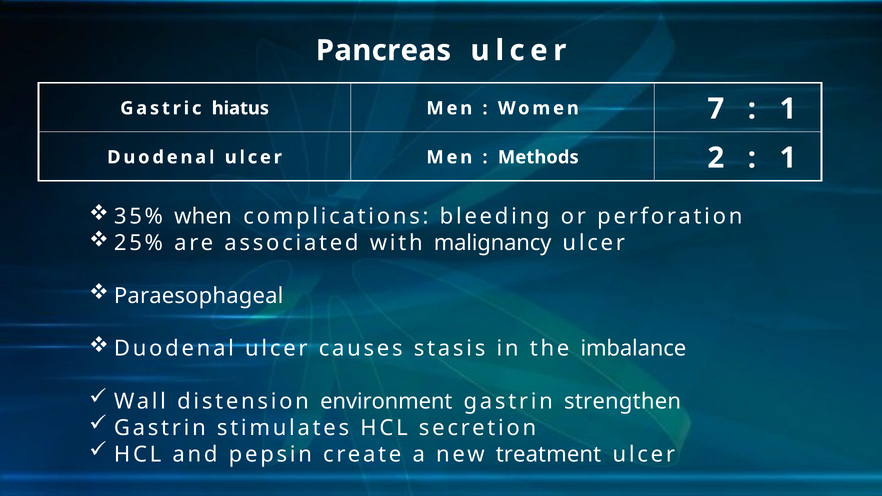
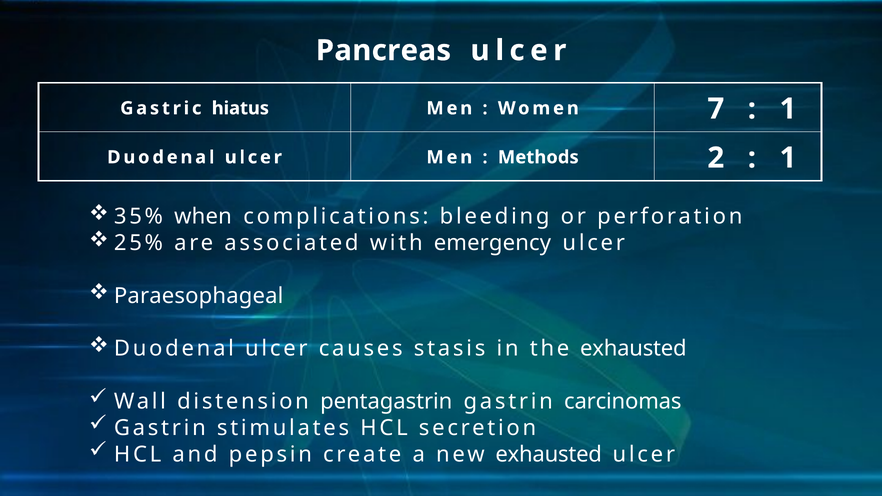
malignancy: malignancy -> emergency (492, 243)
the imbalance: imbalance -> exhausted (633, 349)
environment: environment -> pentagastrin (386, 402)
strengthen: strengthen -> carcinomas (623, 402)
new treatment: treatment -> exhausted (549, 455)
